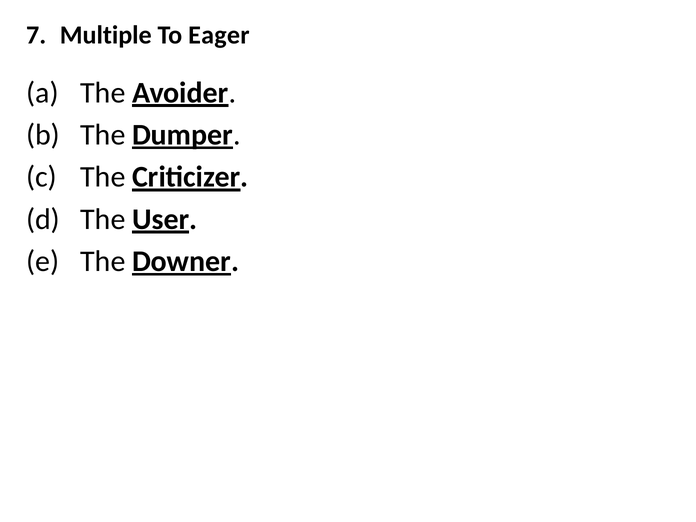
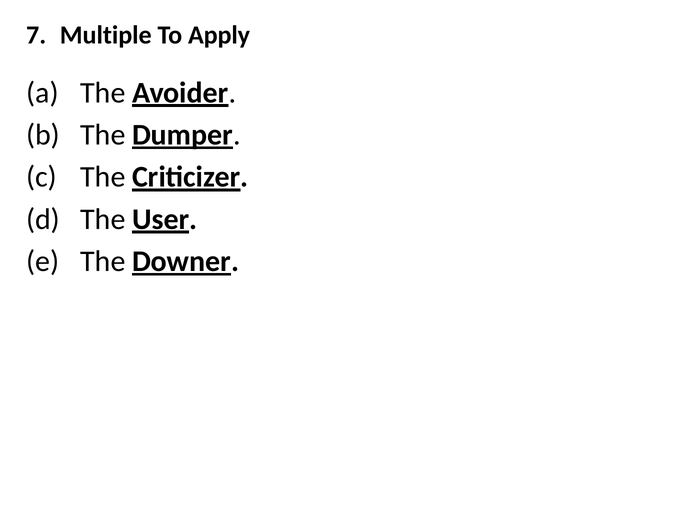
Eager: Eager -> Apply (219, 35)
